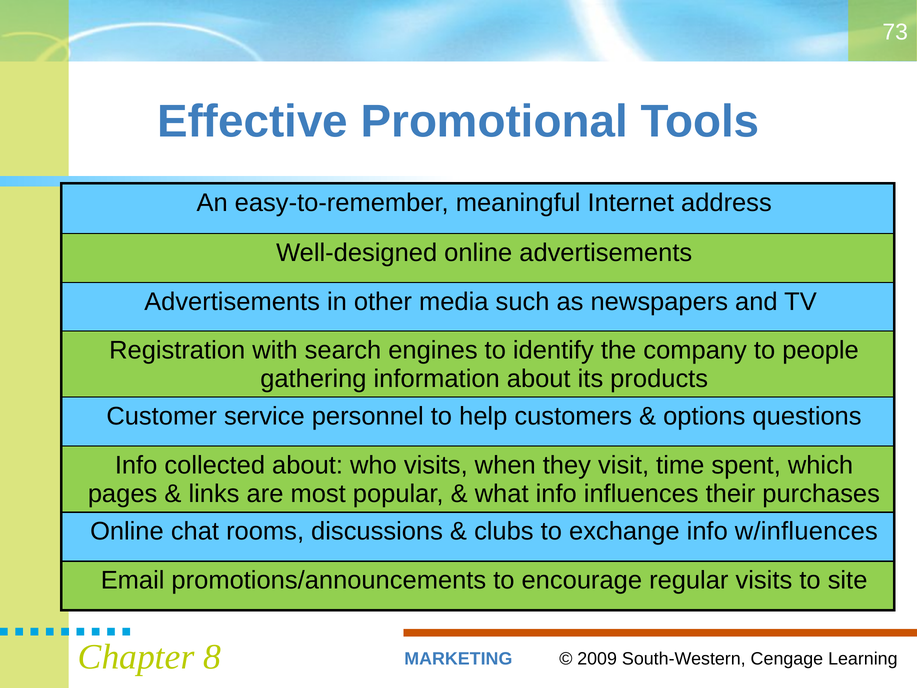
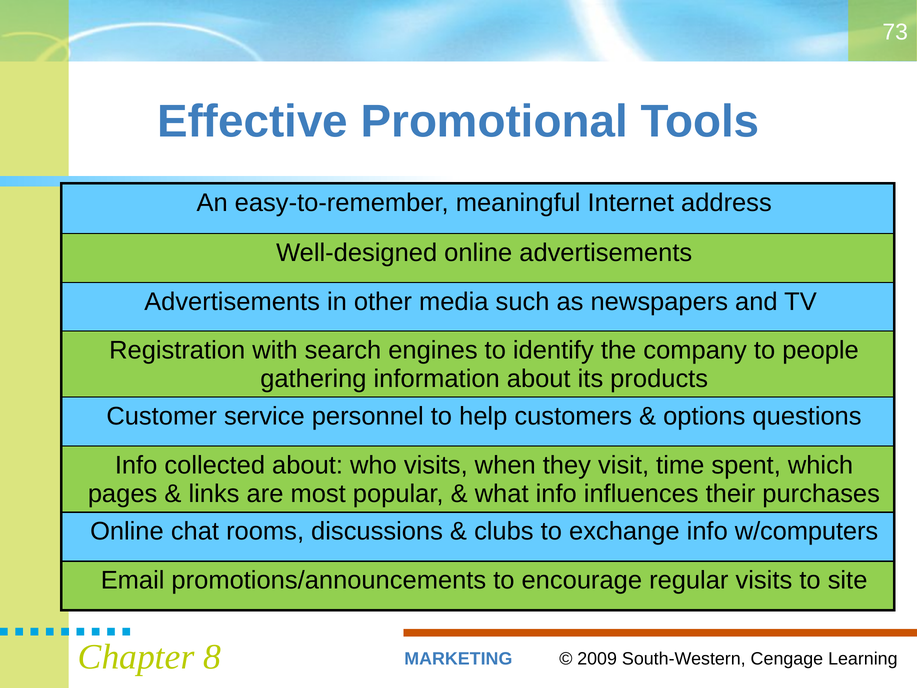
w/influences: w/influences -> w/computers (807, 531)
